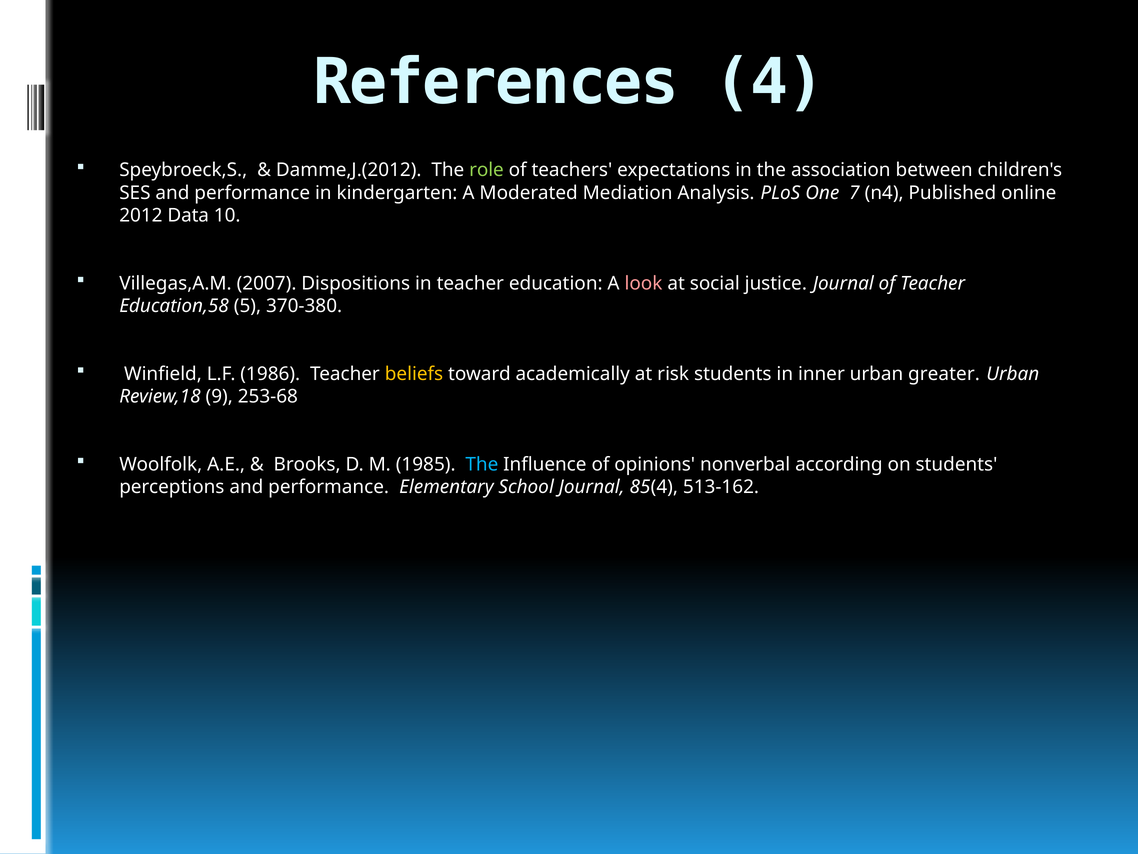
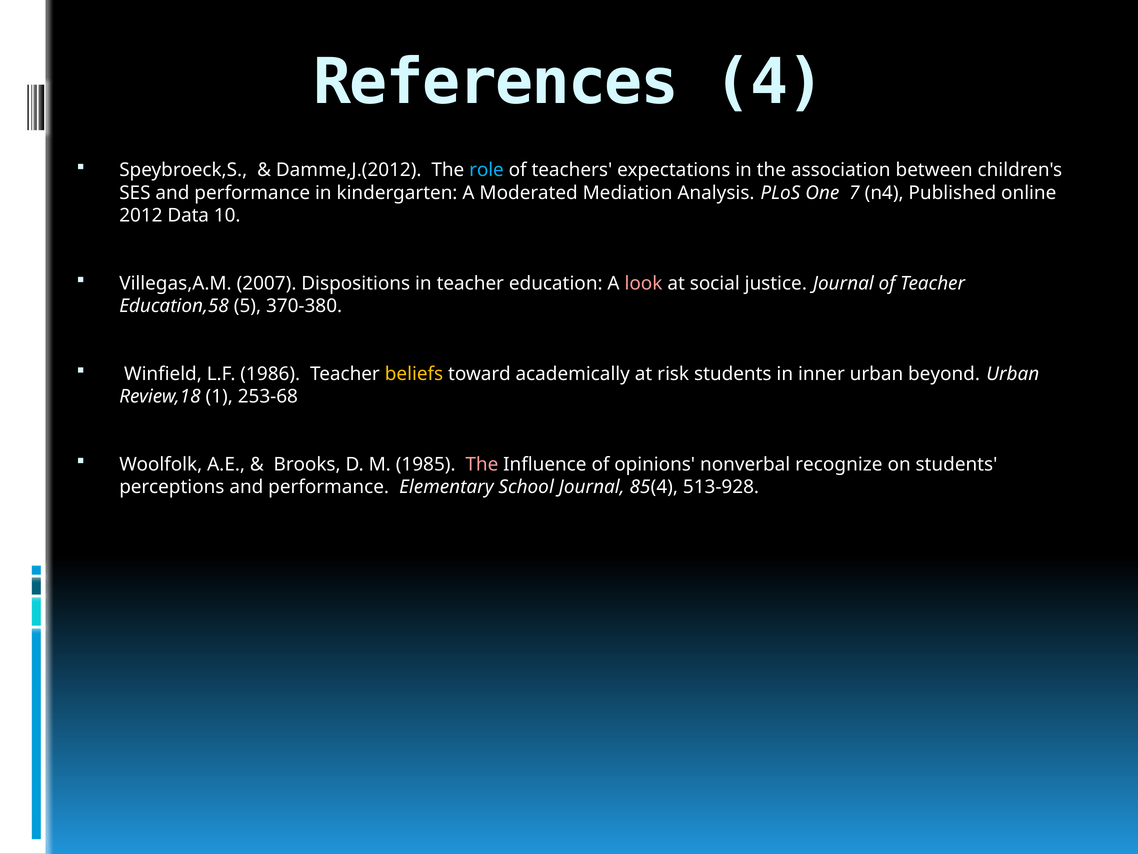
role colour: light green -> light blue (486, 170)
greater: greater -> beyond (944, 374)
9: 9 -> 1 (219, 396)
The colour: light blue -> pink (482, 464)
according: according -> recognize (839, 464)
513-162: 513-162 -> 513-928 (721, 487)
